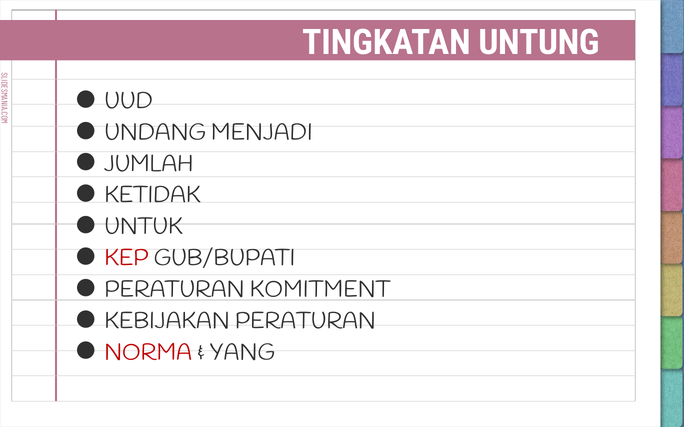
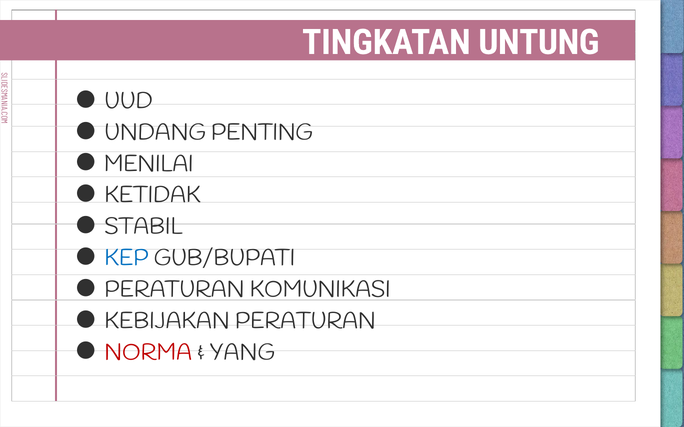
MENJADI: MENJADI -> PENTING (262, 132)
JUMLAH: JUMLAH -> MENILAI (149, 164)
UNTUK: UNTUK -> STABIL (144, 227)
KEP colour: red -> blue (126, 258)
KOMITMENT: KOMITMENT -> KOMUNIKASI (320, 290)
